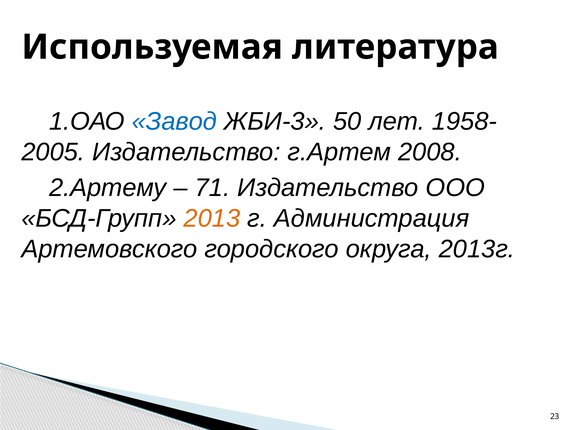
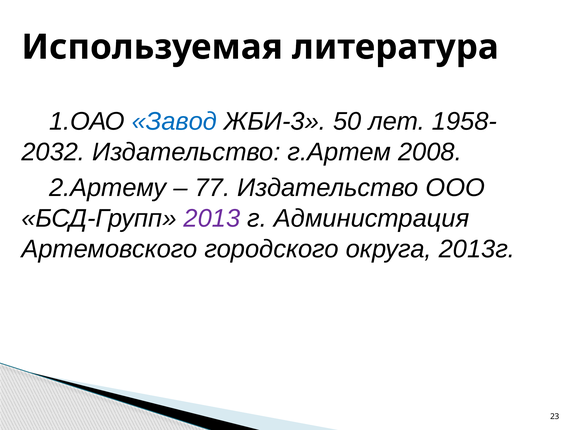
2005: 2005 -> 2032 (53, 152)
71: 71 -> 77 (212, 188)
2013 colour: orange -> purple (212, 218)
